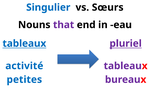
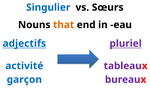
that colour: purple -> orange (64, 25)
tableaux: tableaux -> adjectifs (24, 44)
petites: petites -> garçon (24, 80)
